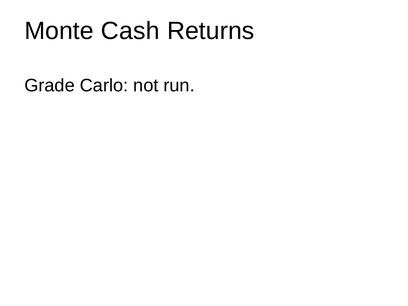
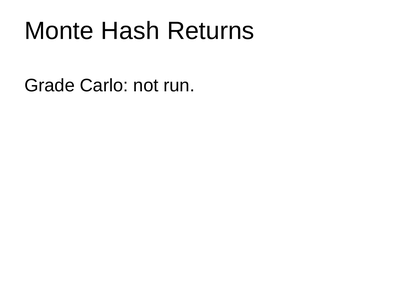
Cash: Cash -> Hash (130, 31)
